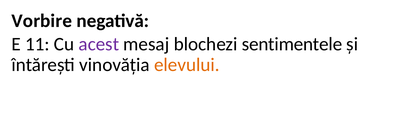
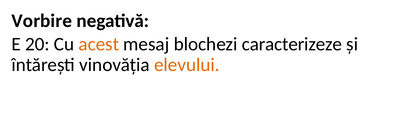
11: 11 -> 20 (37, 44)
acest colour: purple -> orange (99, 44)
sentimentele: sentimentele -> caracterizeze (292, 44)
